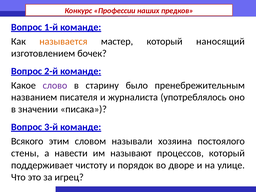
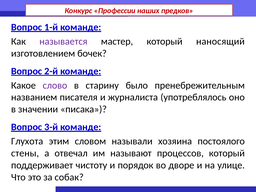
называется colour: orange -> purple (63, 41)
Всякого: Всякого -> Глухота (27, 141)
навести: навести -> отвечал (71, 153)
игрец: игрец -> собак (69, 177)
